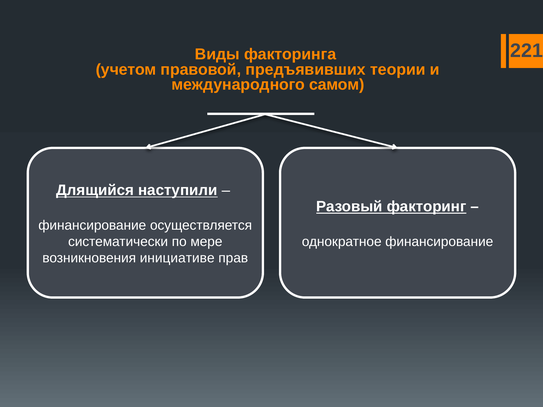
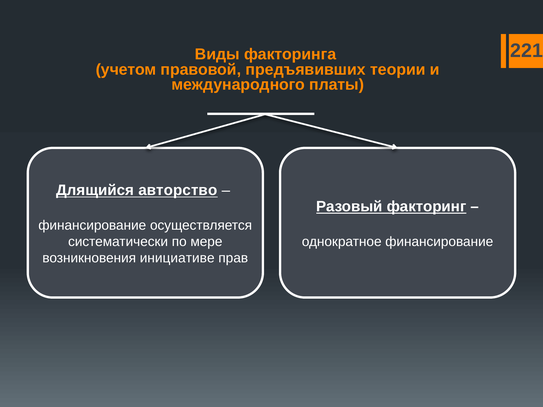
самом: самом -> платы (337, 85)
наступили: наступили -> авторство (178, 190)
